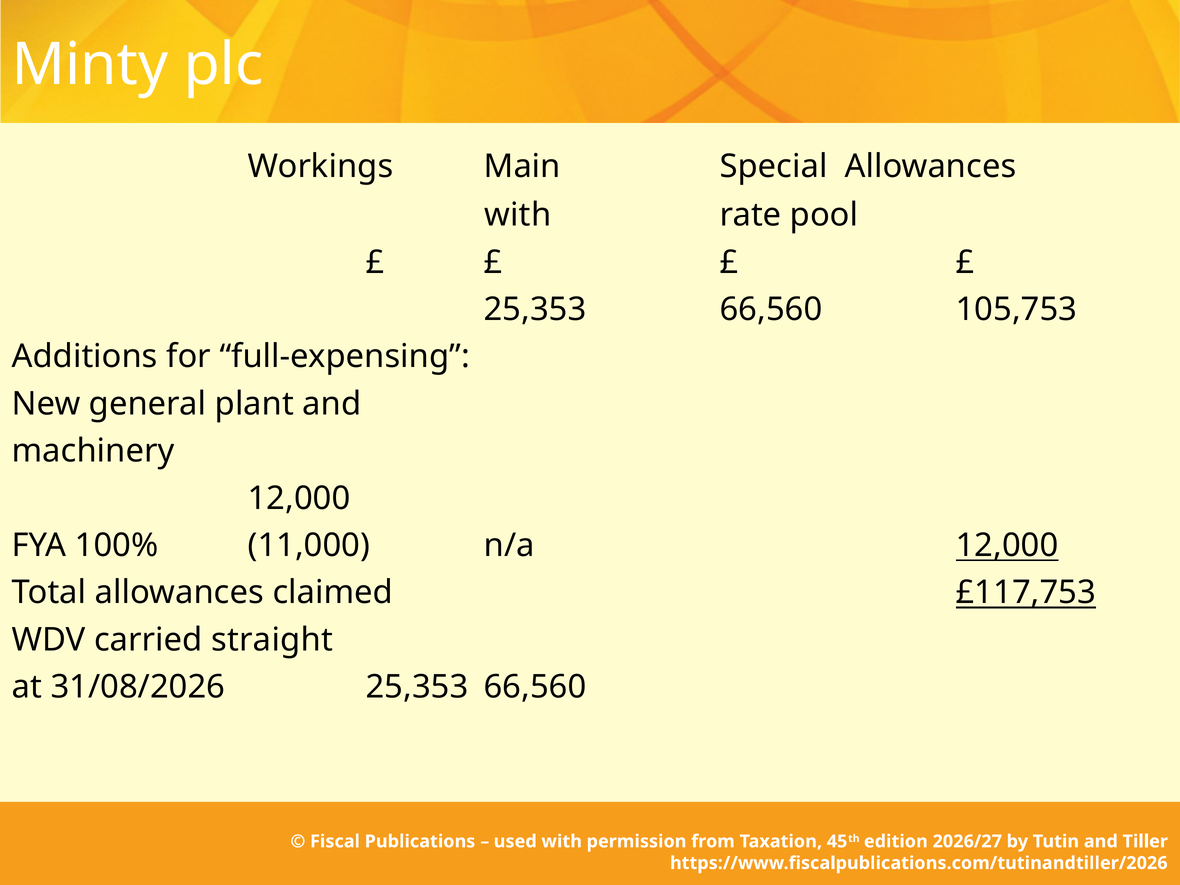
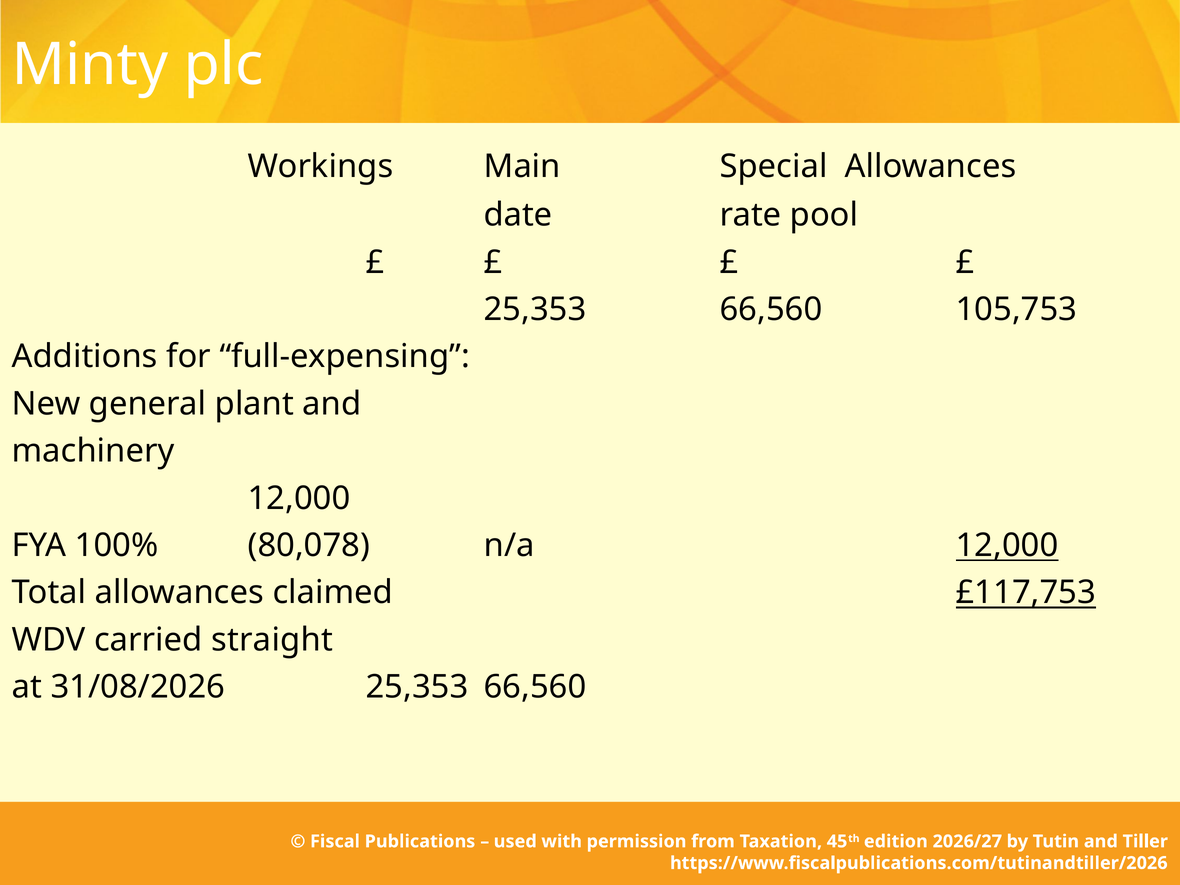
with: with -> date (518, 215)
11,000: 11,000 -> 80,078 (309, 545)
